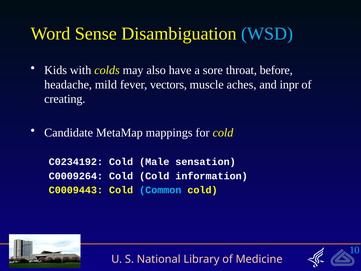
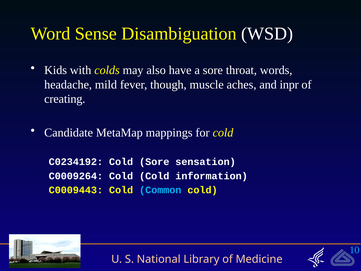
WSD colour: light blue -> white (267, 34)
before: before -> words (276, 70)
vectors: vectors -> though (168, 84)
Cold Male: Male -> Sore (154, 162)
